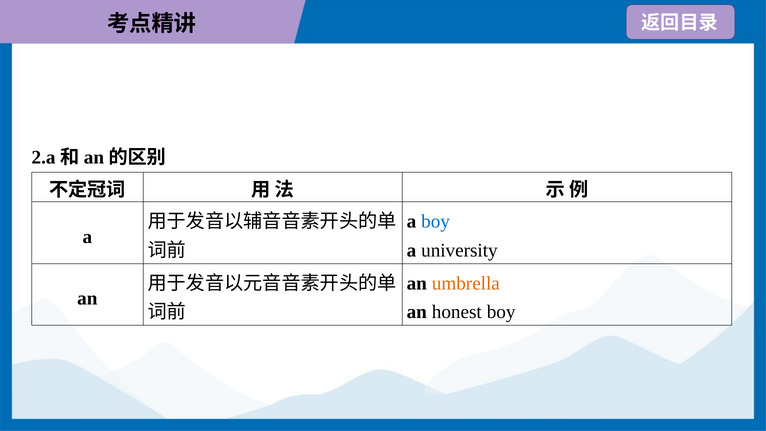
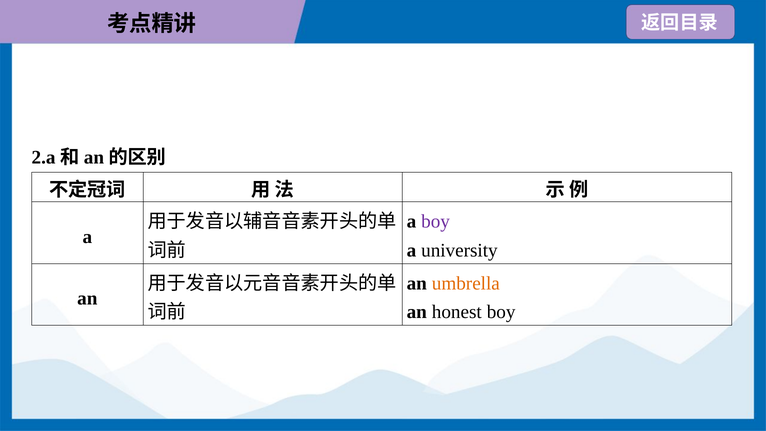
boy colour: blue -> purple (436, 222)
